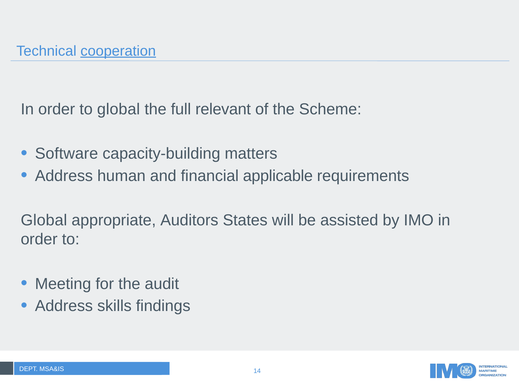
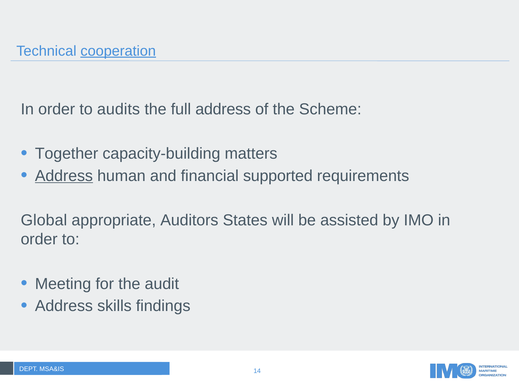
to global: global -> audits (118, 109)
full relevant: relevant -> address (223, 109)
Software: Software -> Together (67, 153)
Address underline: none -> present (64, 175)
applicable: applicable -> supported (278, 175)
